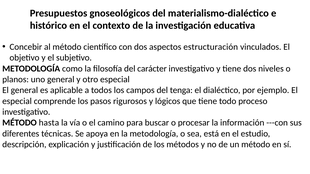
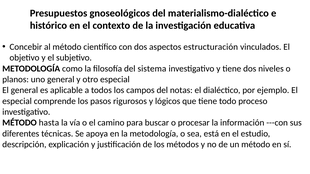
carácter: carácter -> sistema (152, 69)
tenga: tenga -> notas (181, 90)
